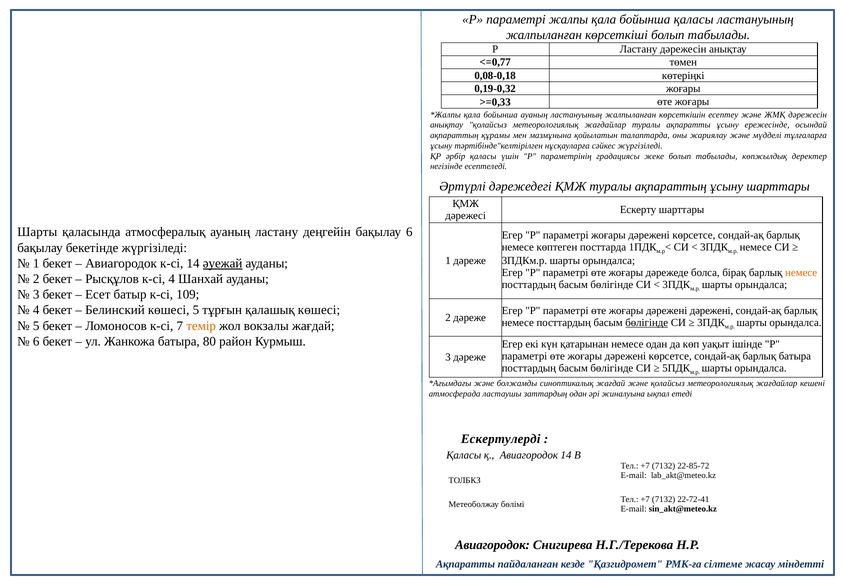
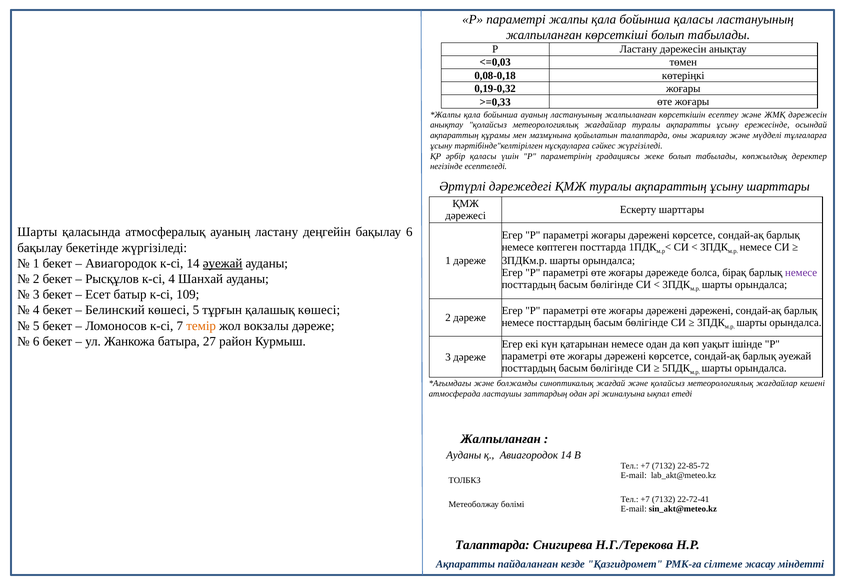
<=0,77: <=0,77 -> <=0,03 (495, 62)
немесе colour: orange -> purple (801, 273)
бөлігінде underline: present -> none (647, 323)
вокзалы жағдай: жағдай -> дәреже (313, 326)
80: 80 -> 27 (209, 341)
барлық батыра: батыра -> әуежай (795, 356)
Ескертулерді: Ескертулерді -> Жалпыланған (501, 439)
Қаласы: Қаласы -> Ауданы (464, 455)
Авиагородок: Авиагородок -> Талаптарда (492, 545)
